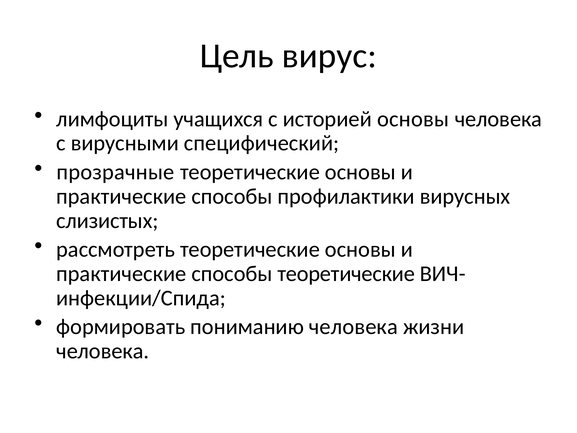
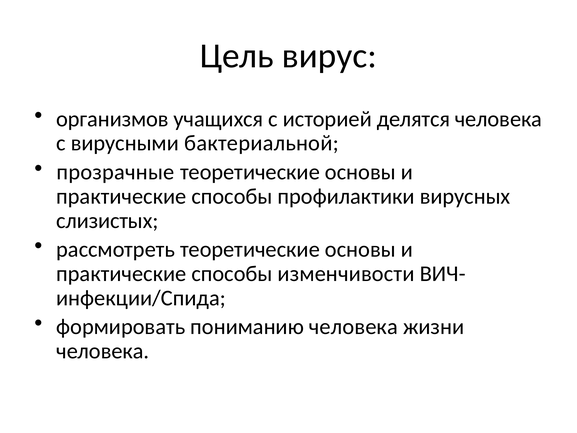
лимфоциты: лимфоциты -> организмов (112, 119)
историей основы: основы -> делятся (413, 119)
специфический: специфический -> бактериальной (262, 143)
способы теоретические: теоретические -> изменчивости (346, 274)
